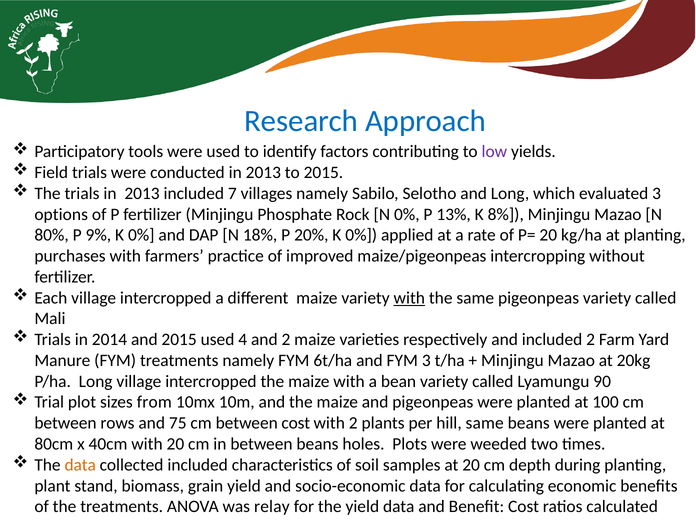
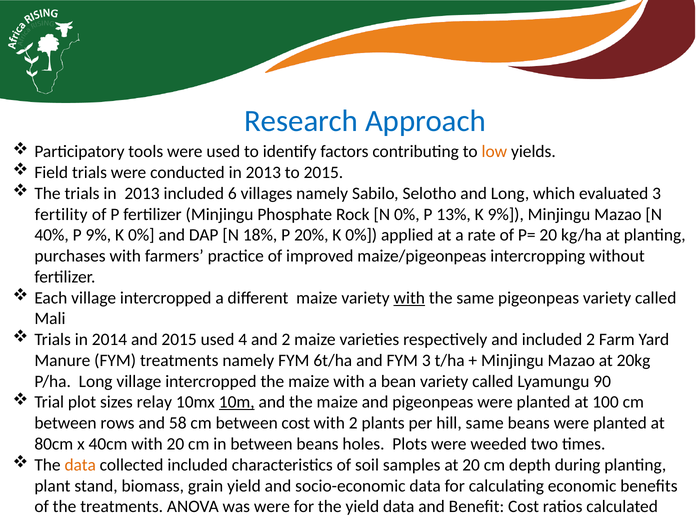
low colour: purple -> orange (494, 152)
7: 7 -> 6 (232, 193)
options: options -> fertility (61, 214)
K 8%: 8% -> 9% (506, 214)
80%: 80% -> 40% (52, 235)
from: from -> relay (154, 402)
10m underline: none -> present (237, 402)
75: 75 -> 58 (178, 423)
was relay: relay -> were (272, 507)
